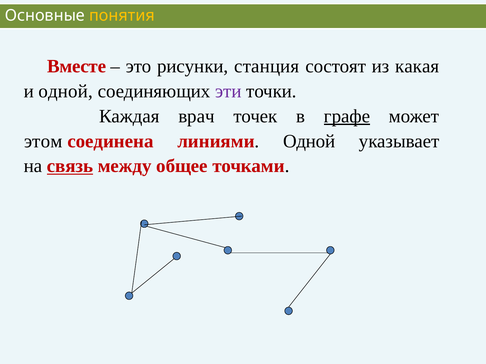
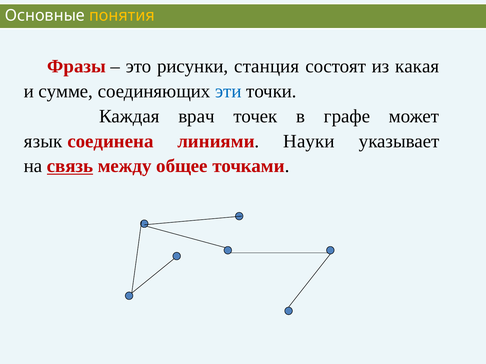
Вместе: Вместе -> Фразы (77, 67)
и одной: одной -> сумме (66, 91)
эти colour: purple -> blue (228, 91)
графе underline: present -> none (347, 116)
этом: этом -> язык (43, 141)
линиями Одной: Одной -> Науки (309, 141)
